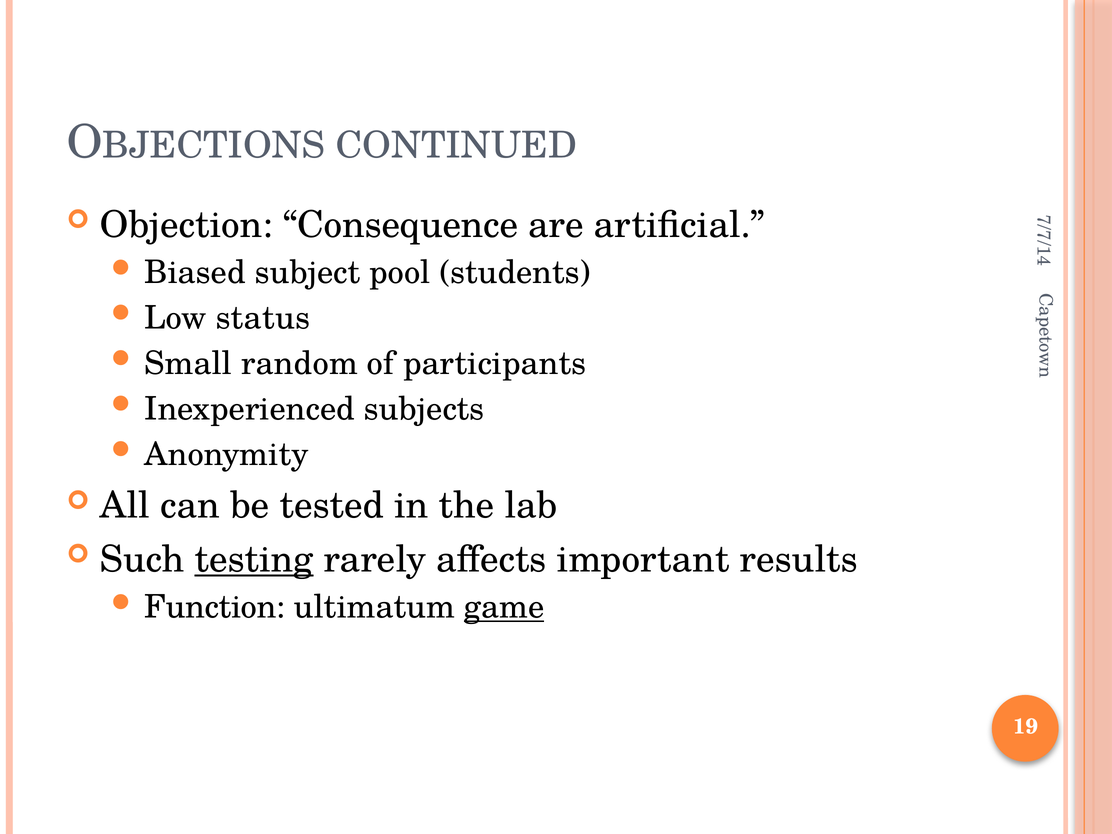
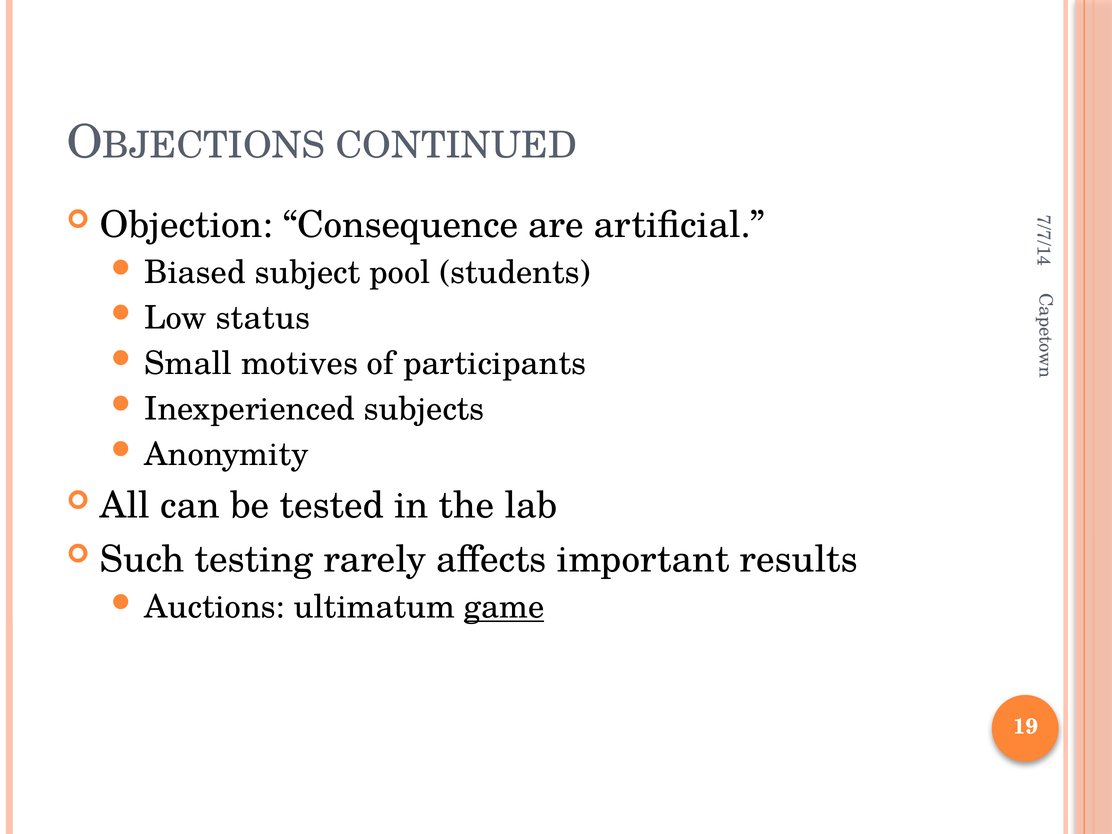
random: random -> motives (300, 364)
testing underline: present -> none (254, 559)
Function: Function -> Auctions (215, 607)
